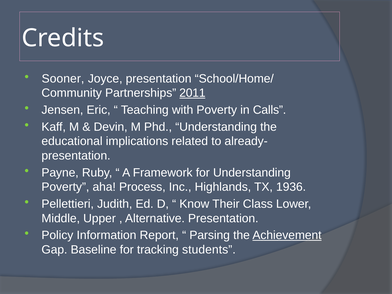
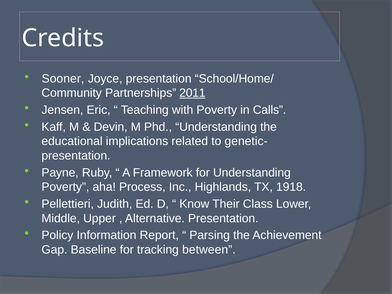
already-: already- -> genetic- (246, 141)
1936: 1936 -> 1918 (291, 187)
Achievement underline: present -> none (287, 235)
students: students -> between (209, 250)
